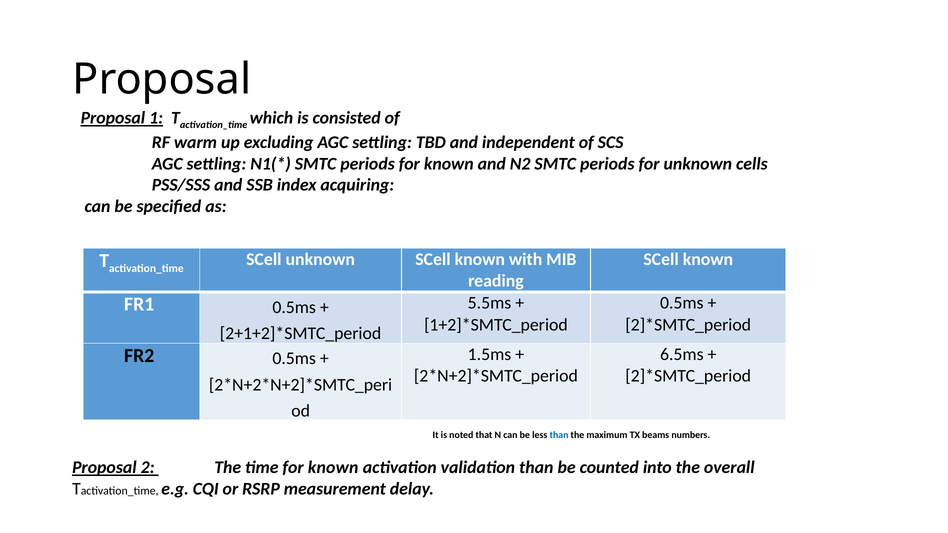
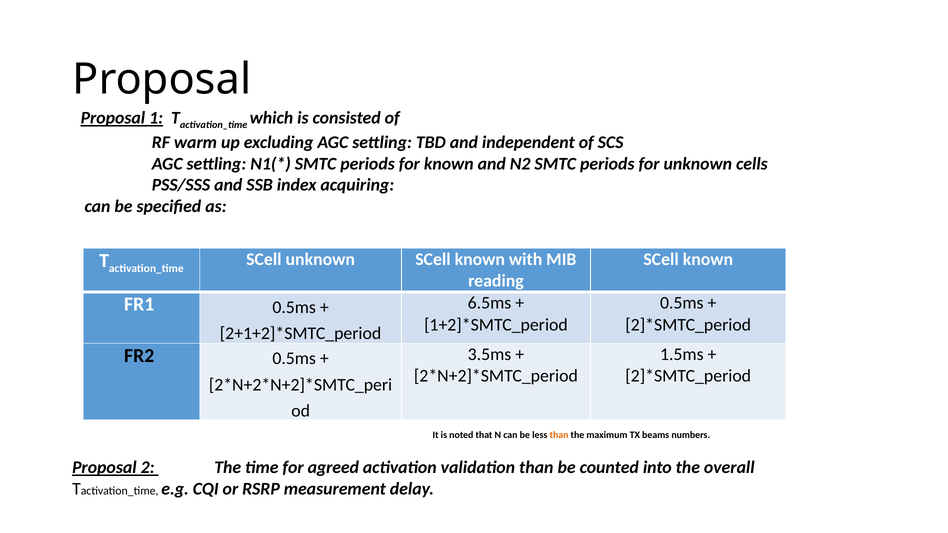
5.5ms: 5.5ms -> 6.5ms (490, 303)
1.5ms: 1.5ms -> 3.5ms (490, 354)
6.5ms: 6.5ms -> 1.5ms (682, 354)
than colour: blue -> orange (559, 435)
time for known: known -> agreed (333, 468)
